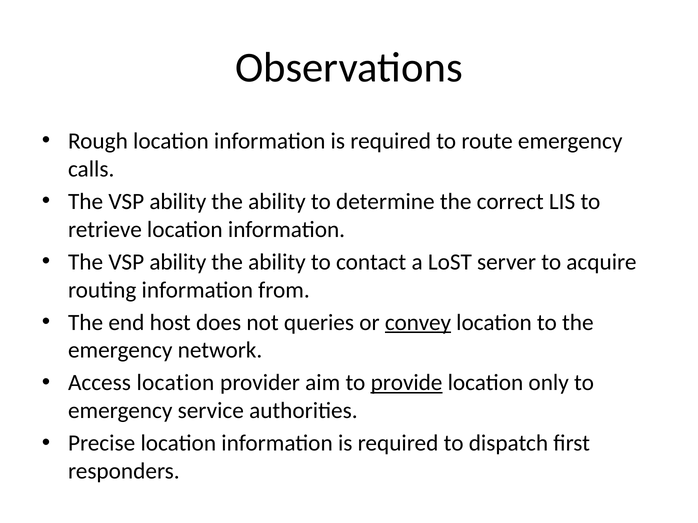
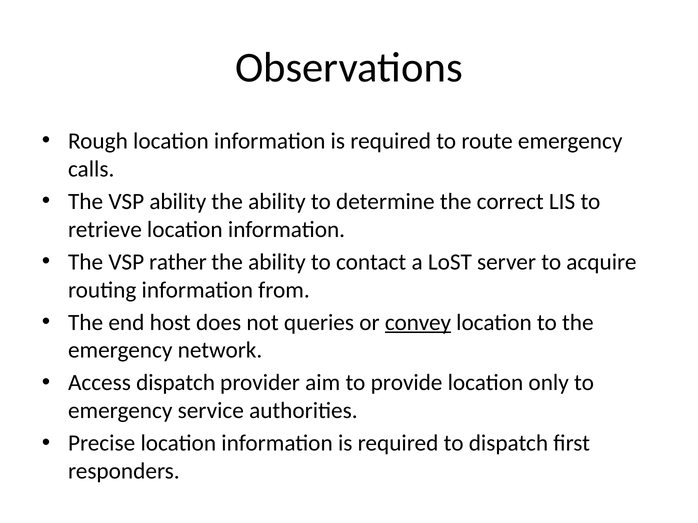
ability: ability -> rather (178, 262)
Access location: location -> dispatch (176, 383)
provide underline: present -> none (407, 383)
